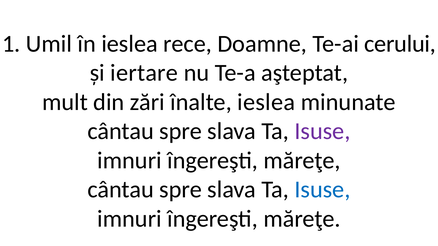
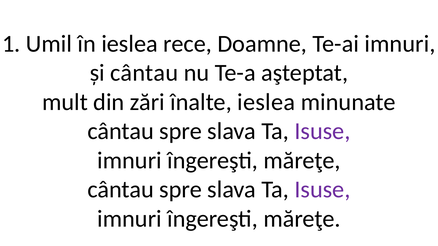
Te-ai cerului: cerului -> imnuri (400, 44)
și iertare: iertare -> cântau (144, 73)
Isuse colour: blue -> purple (322, 190)
